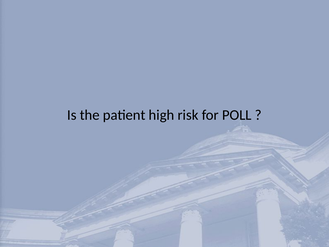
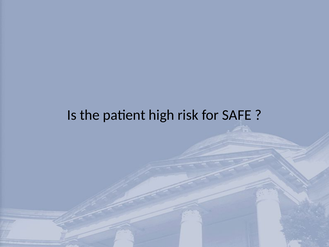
POLL: POLL -> SAFE (237, 115)
